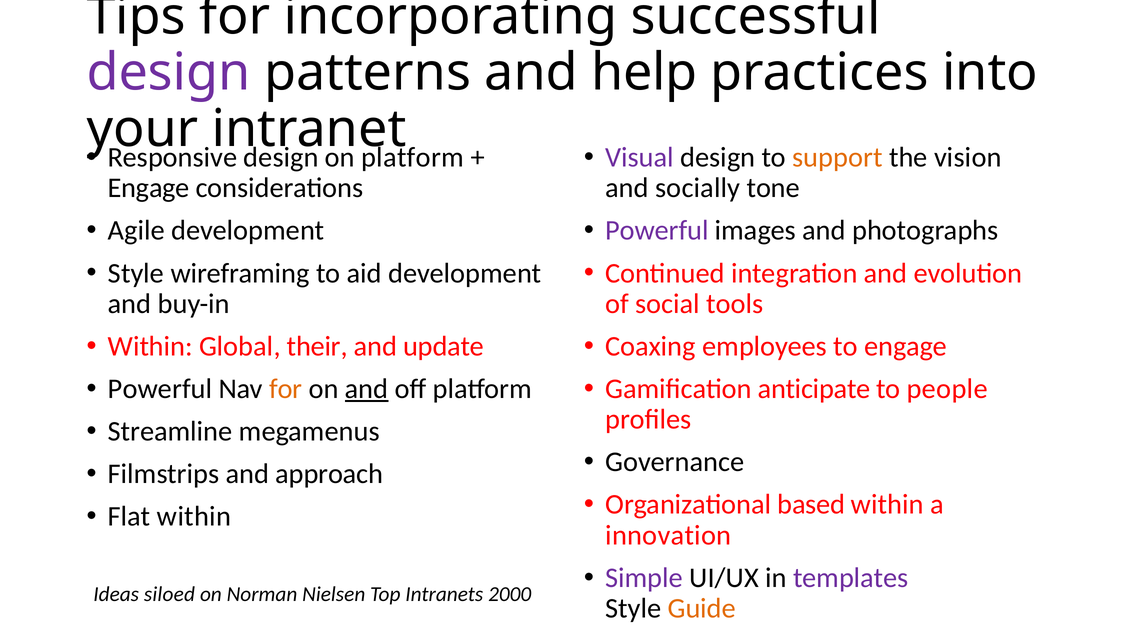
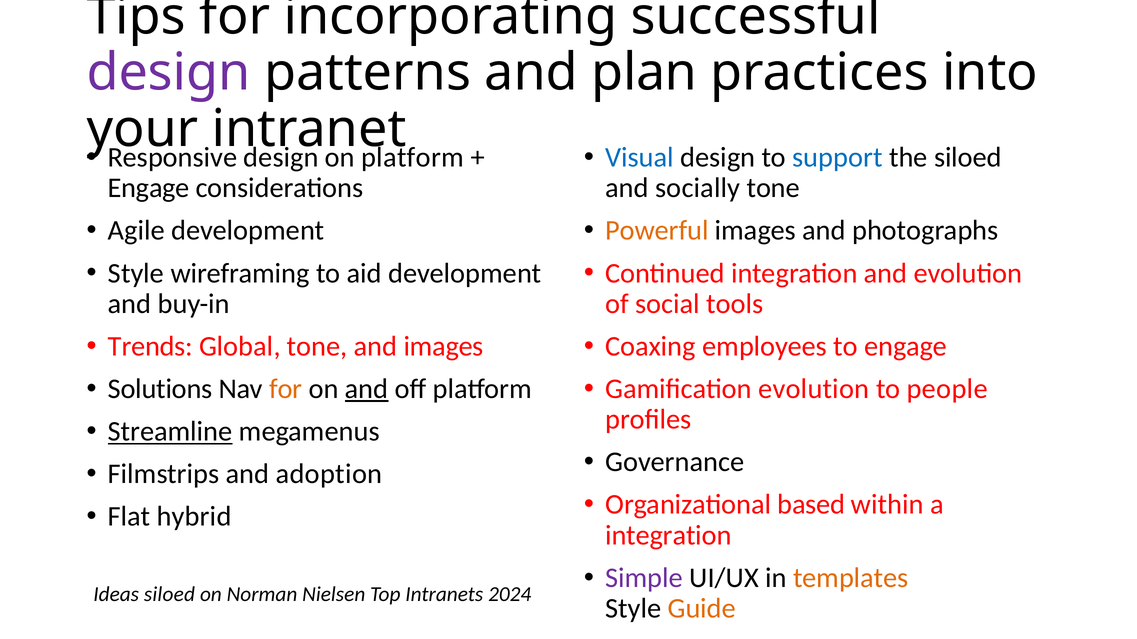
help: help -> plan (644, 73)
Visual colour: purple -> blue (640, 158)
support colour: orange -> blue (837, 158)
the vision: vision -> siloed (968, 158)
Powerful colour: purple -> orange (657, 231)
Within: Within -> Trends (150, 347)
Global their: their -> tone (317, 347)
and update: update -> images (444, 347)
Powerful: Powerful -> Solutions (160, 389)
Gamification anticipate: anticipate -> evolution (814, 389)
Streamline underline: none -> present (170, 432)
approach: approach -> adoption (329, 474)
Flat within: within -> hybrid (194, 517)
innovation: innovation -> integration (668, 536)
templates colour: purple -> orange (851, 578)
2000: 2000 -> 2024 (510, 595)
